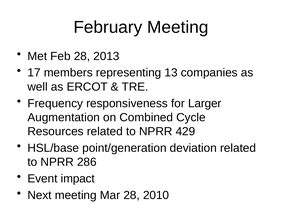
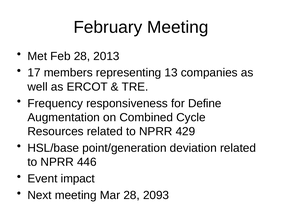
Larger: Larger -> Define (205, 104)
286: 286 -> 446 (87, 163)
2010: 2010 -> 2093 (156, 196)
